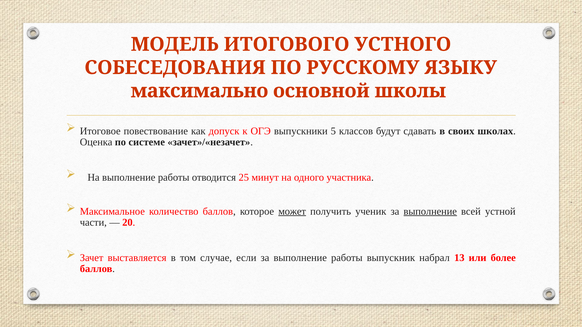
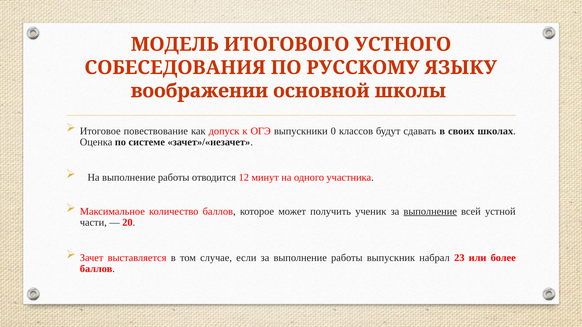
максимально: максимально -> воображении (199, 91)
5: 5 -> 0 (333, 131)
25: 25 -> 12 (244, 178)
может underline: present -> none (292, 212)
13: 13 -> 23 (459, 258)
